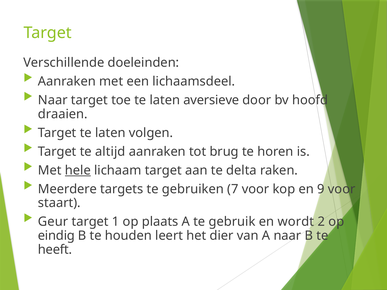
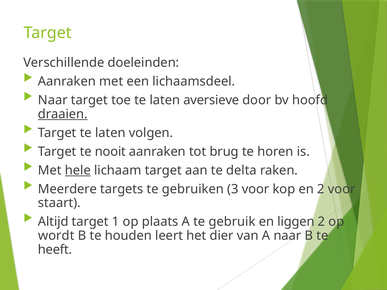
draaien underline: none -> present (63, 114)
altijd: altijd -> nooit (110, 152)
7: 7 -> 3 (233, 189)
en 9: 9 -> 2 (321, 189)
Geur: Geur -> Altijd (53, 222)
wordt: wordt -> liggen (296, 222)
eindig: eindig -> wordt (56, 236)
